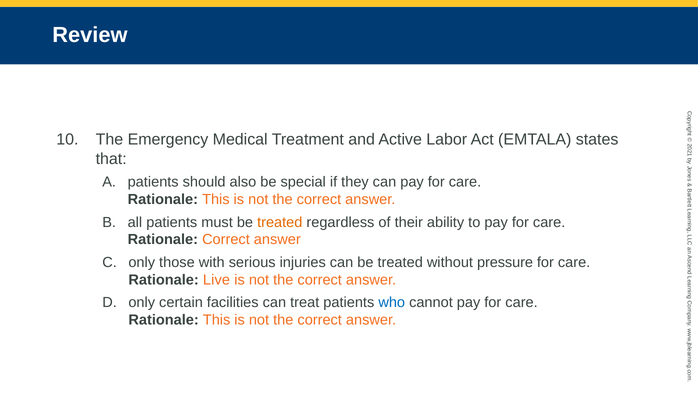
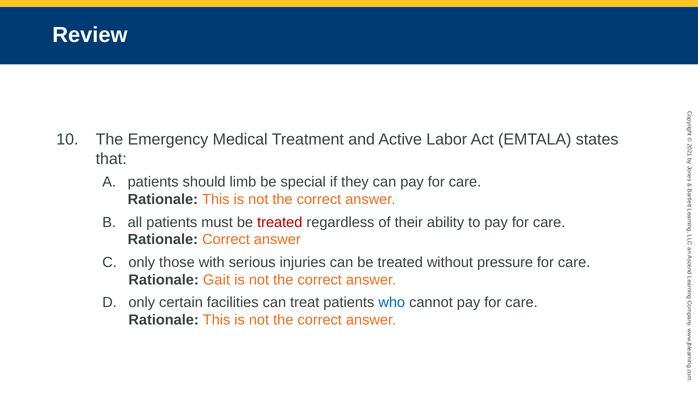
also: also -> limb (243, 182)
treated colour: orange -> red (280, 222)
Live: Live -> Gait (216, 279)
